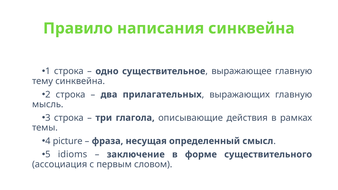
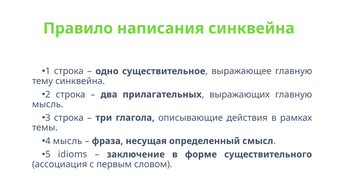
4 picture: picture -> мысль (68, 141)
